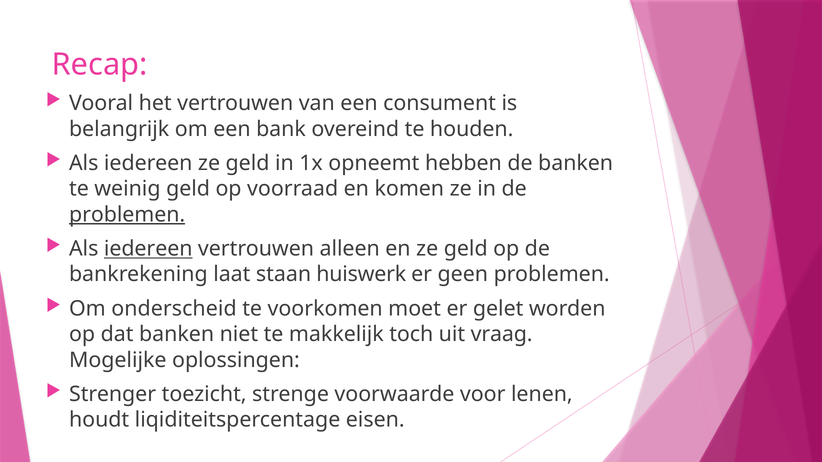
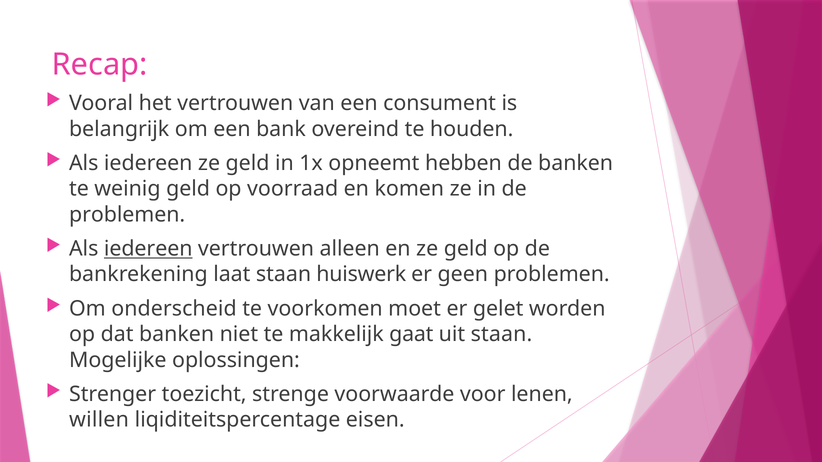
problemen underline: present -> none (127, 215)
toch: toch -> gaat (411, 335)
uit vraag: vraag -> staan (502, 335)
houdt: houdt -> willen (99, 420)
